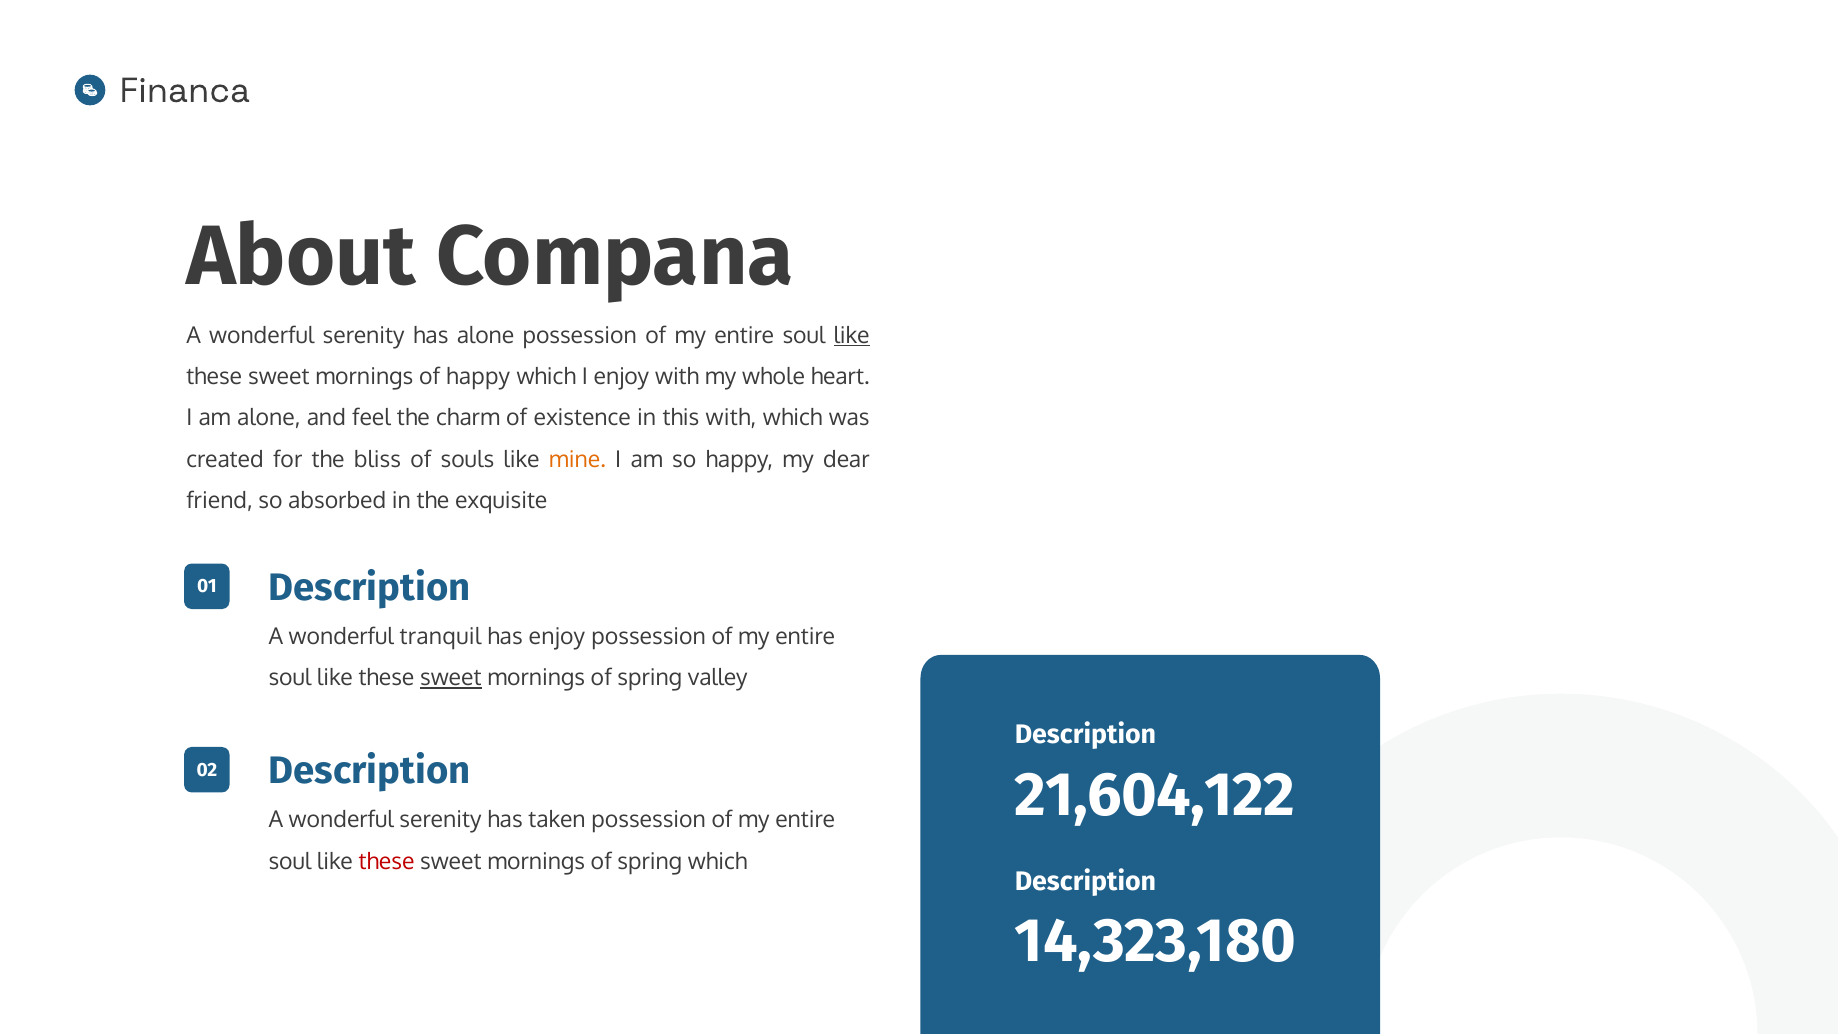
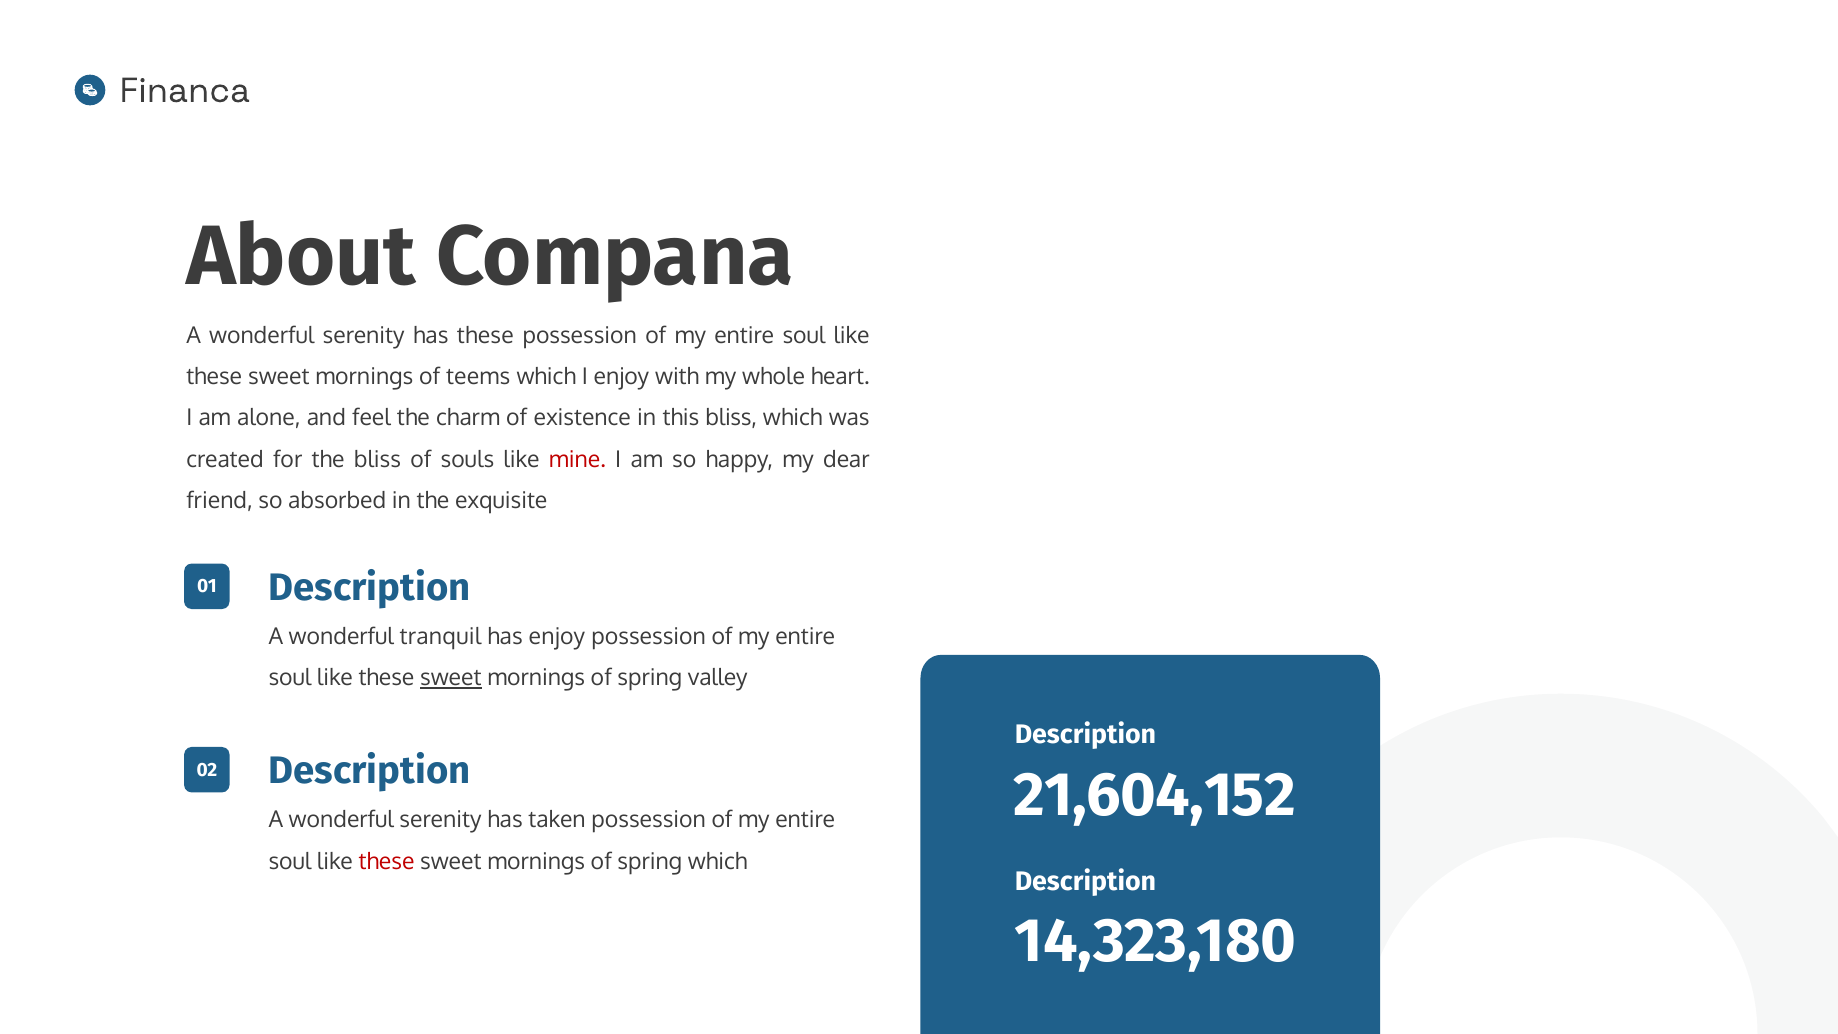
has alone: alone -> these (485, 335)
like underline: present -> none (852, 335)
of happy: happy -> teems (478, 377)
this with: with -> bliss (731, 418)
mine colour: orange -> red (577, 460)
21,604,122: 21,604,122 -> 21,604,152 (1155, 795)
